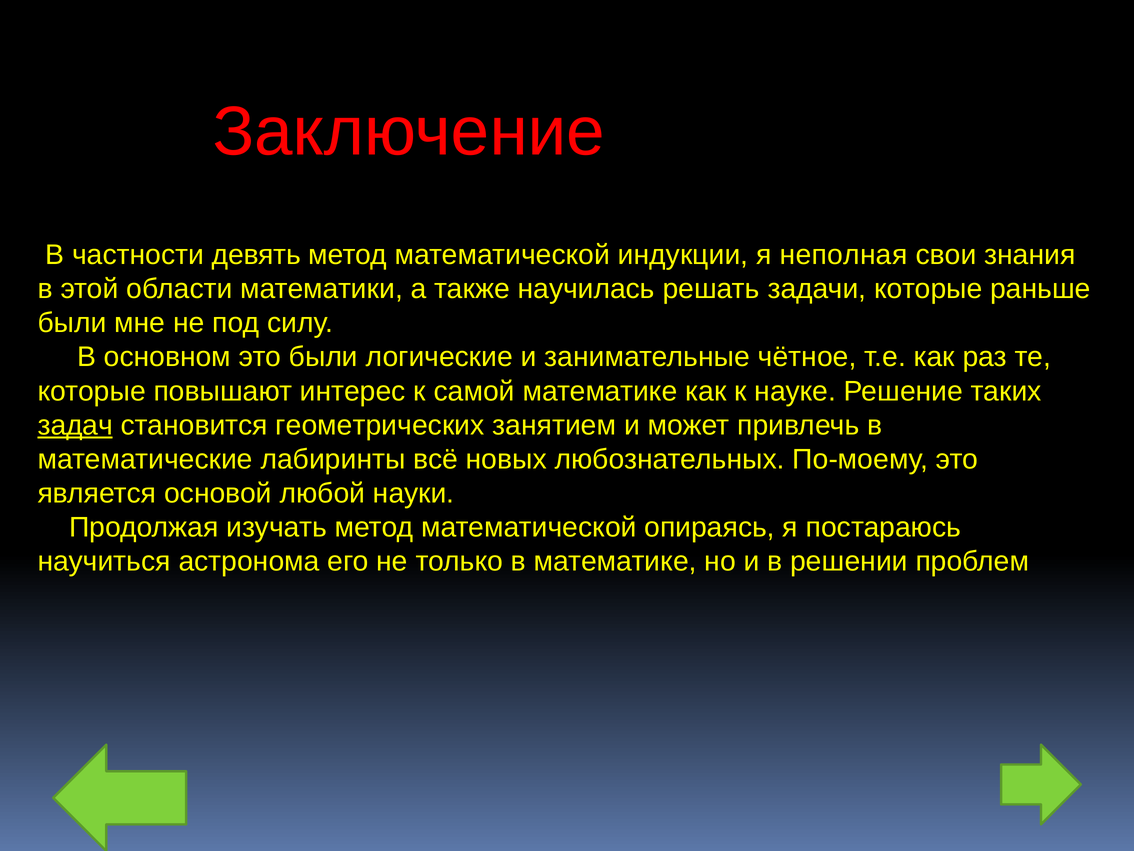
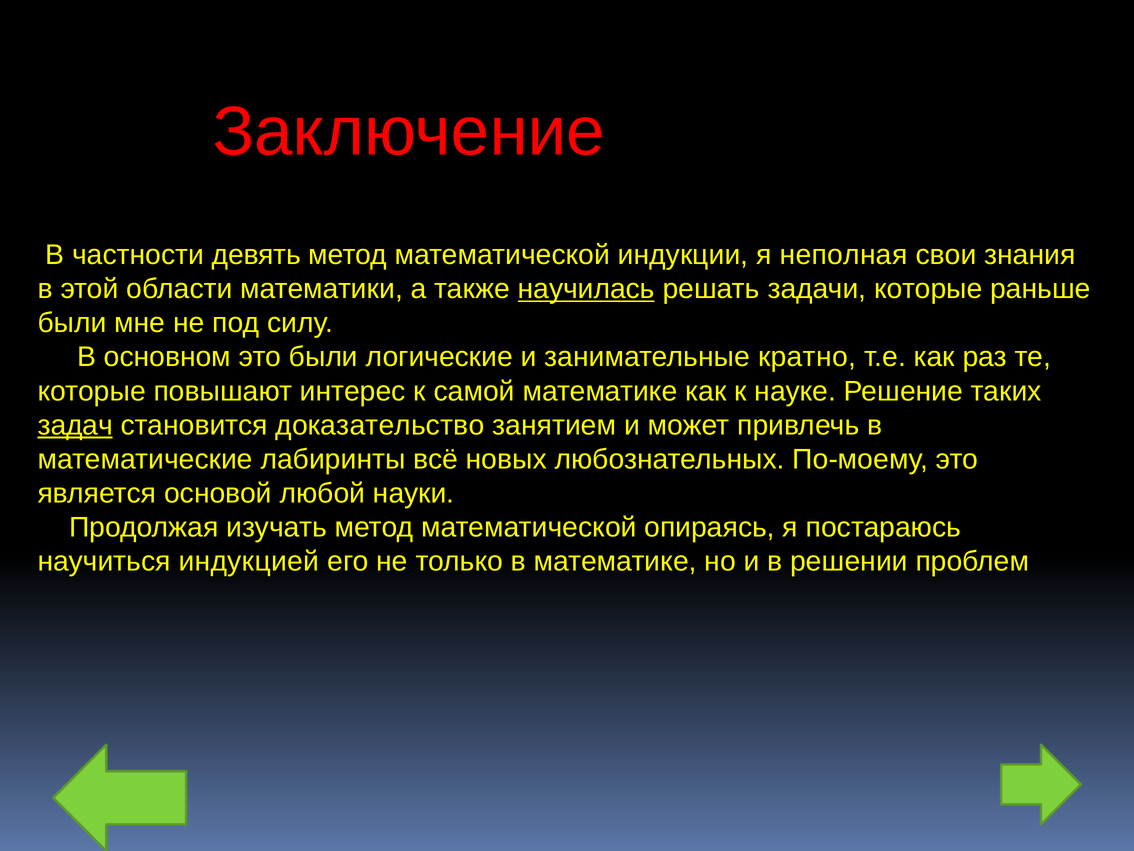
научилась underline: none -> present (586, 289)
чётное: чётное -> кратно (807, 357)
геометрических: геометрических -> доказательство (380, 425)
астронома: астронома -> индукцией (249, 561)
